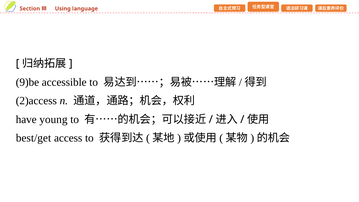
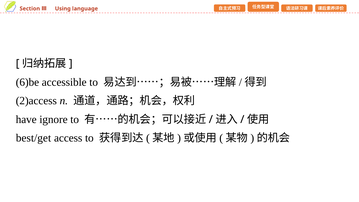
9)be: 9)be -> 6)be (27, 82)
young: young -> ignore (53, 119)
